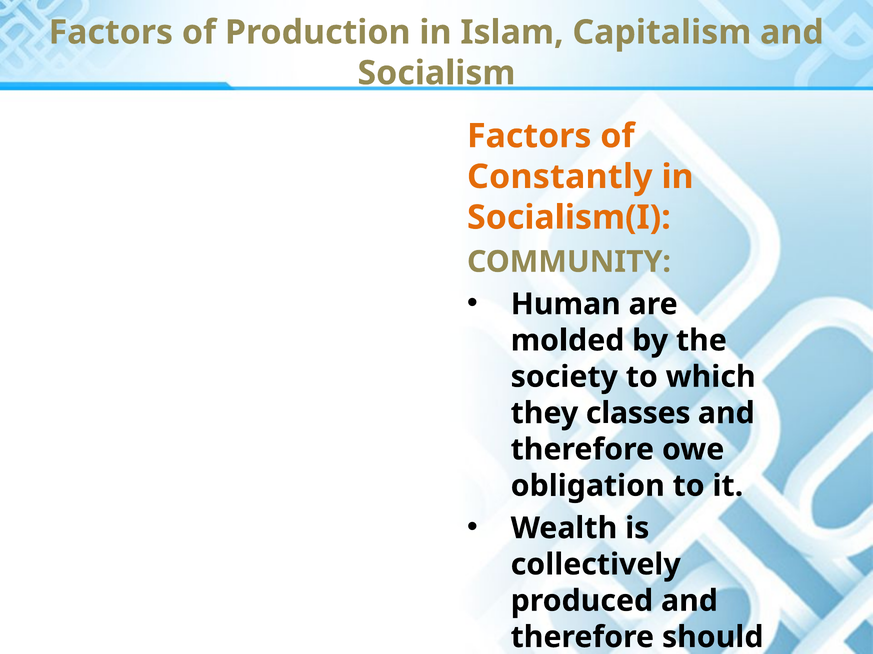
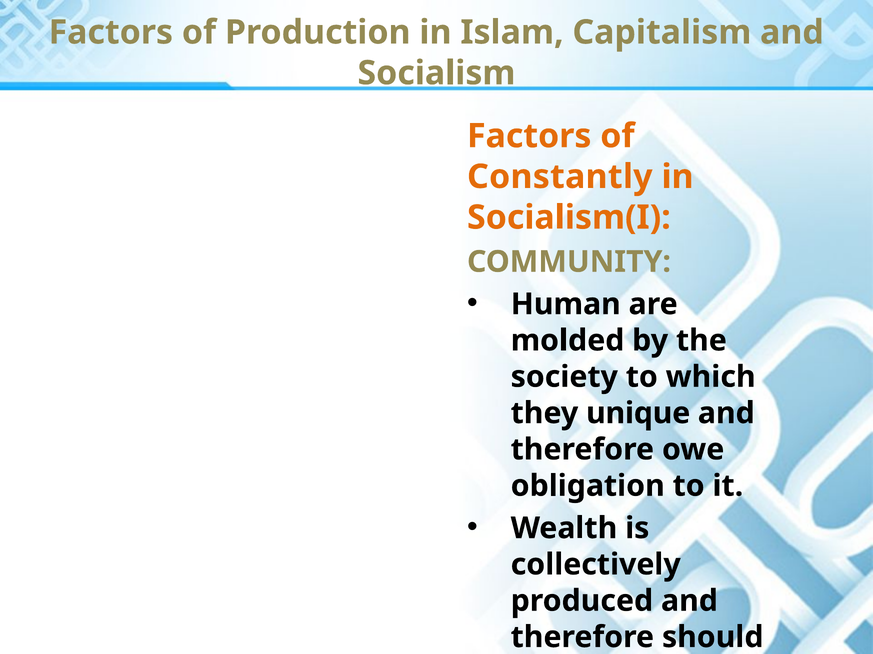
classes: classes -> unique (638, 414)
